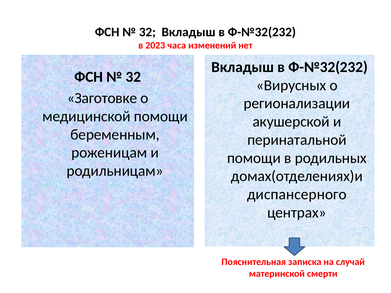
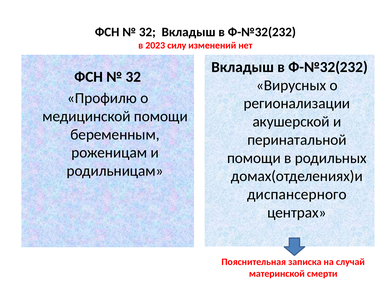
часа: часа -> силу (177, 45)
Заготовке: Заготовке -> Профилю (102, 98)
